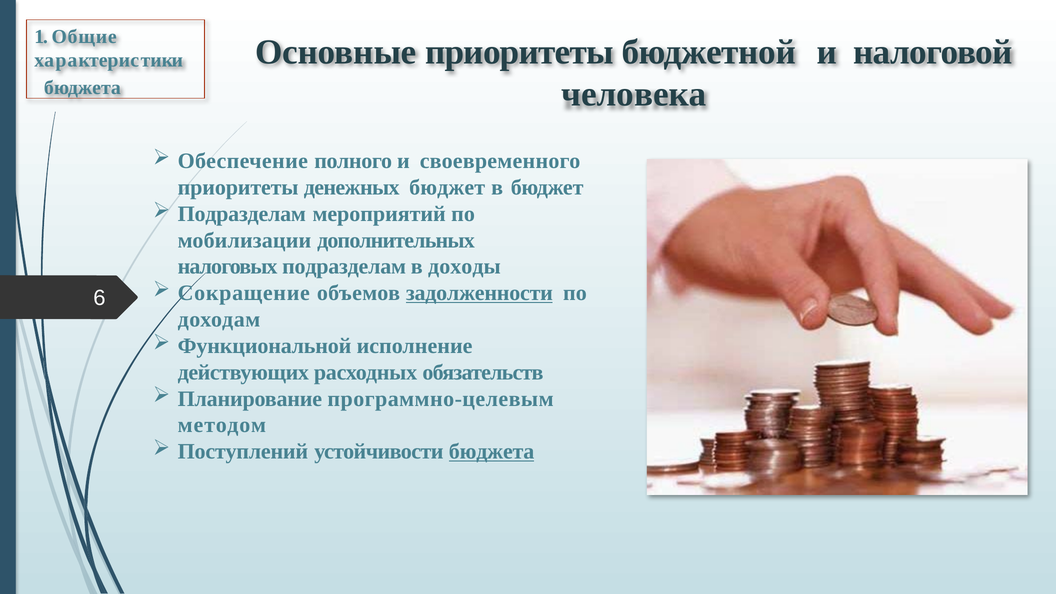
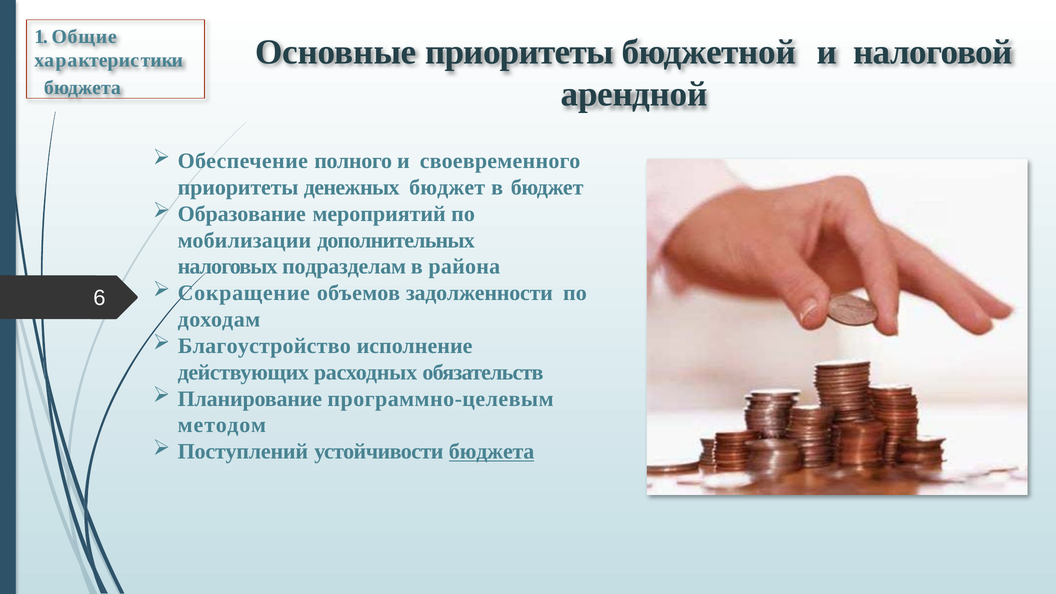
человека: человека -> арендной (634, 94)
Подразделам: Подразделам -> Образование (242, 214)
доходы: доходы -> района (464, 267)
задолженности underline: present -> none (479, 293)
Функциональной: Функциональной -> Благоустройство (264, 346)
